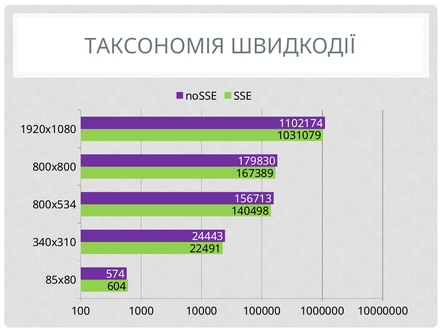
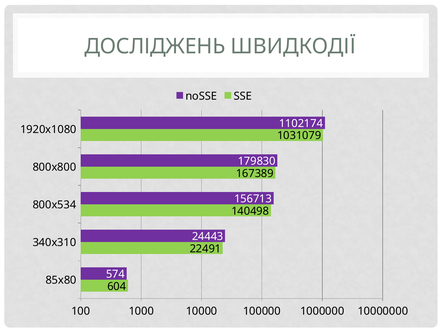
ТАКСОНОМІЯ: ТАКСОНОМІЯ -> ДОСЛІДЖЕНЬ (155, 46)
